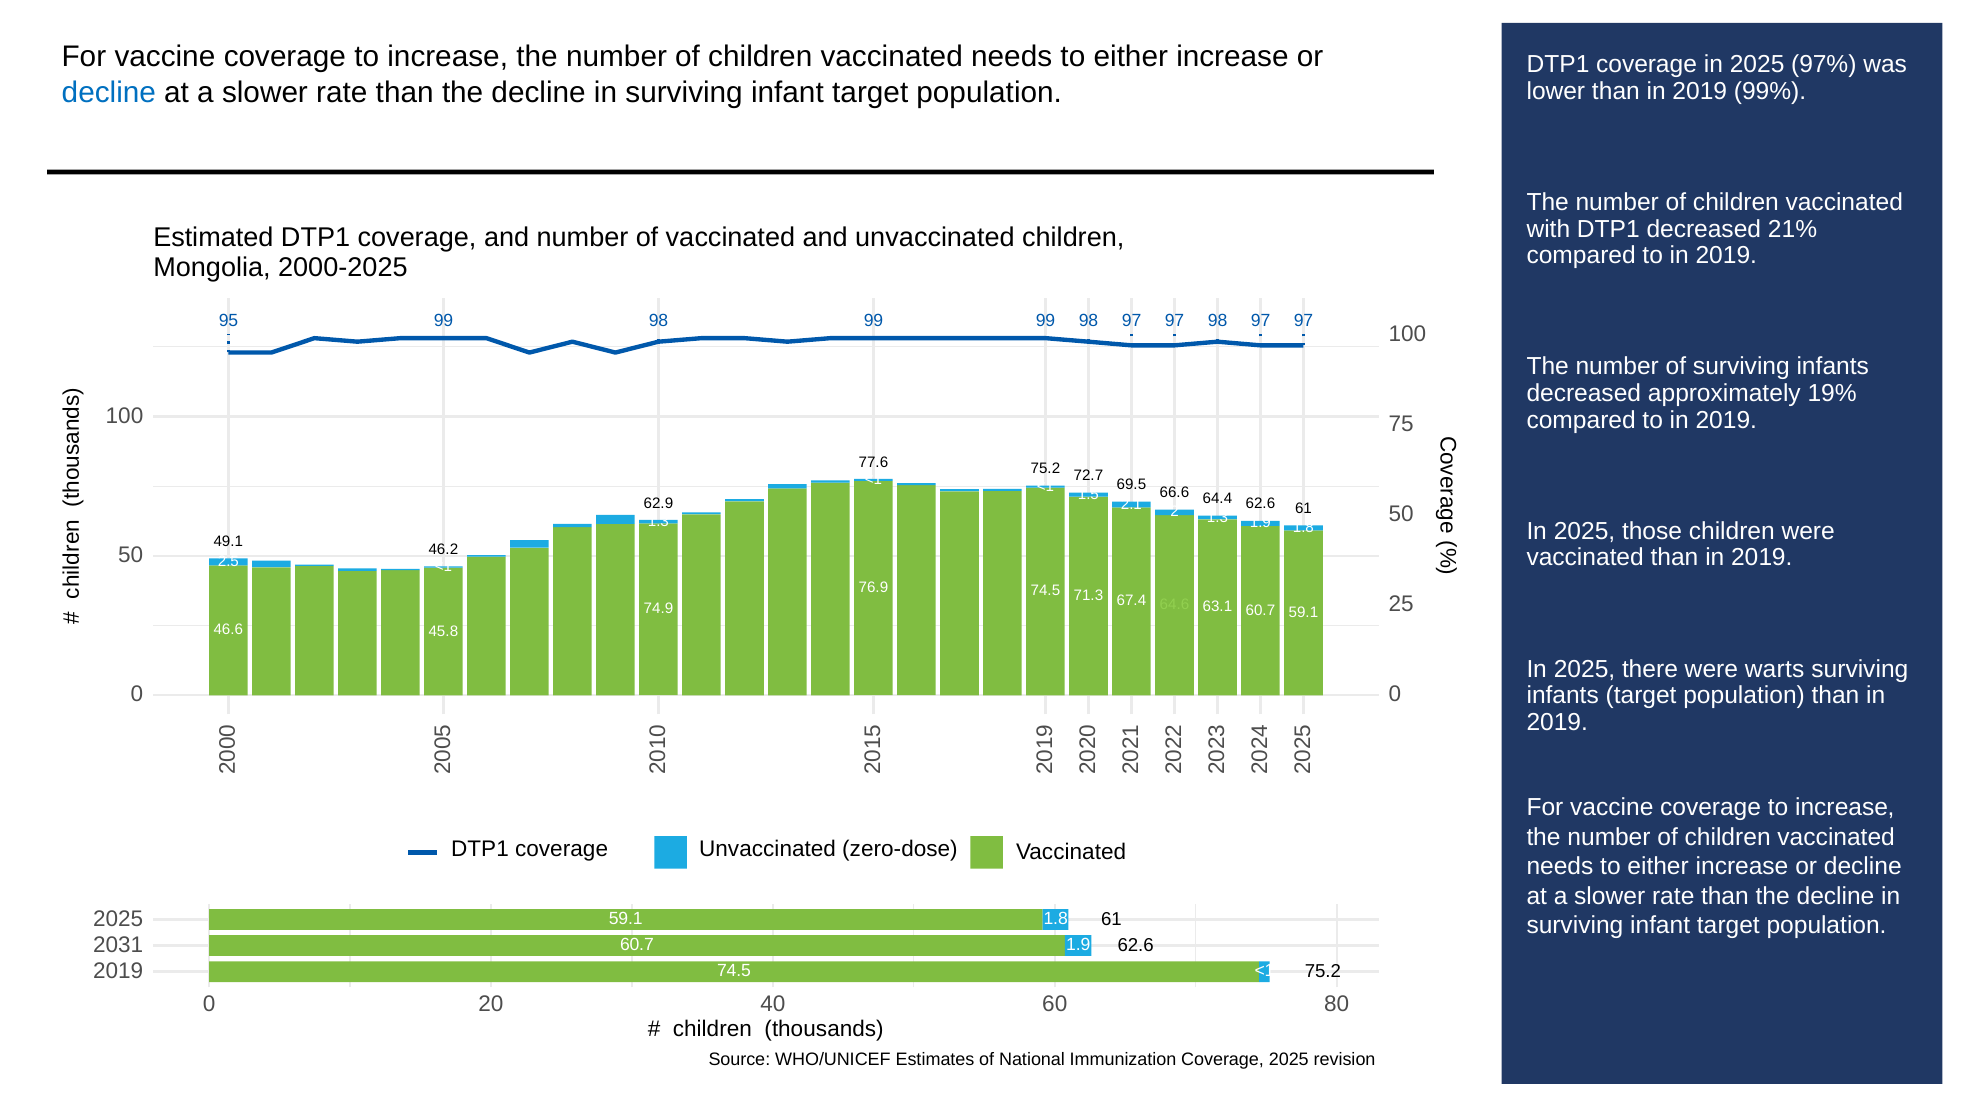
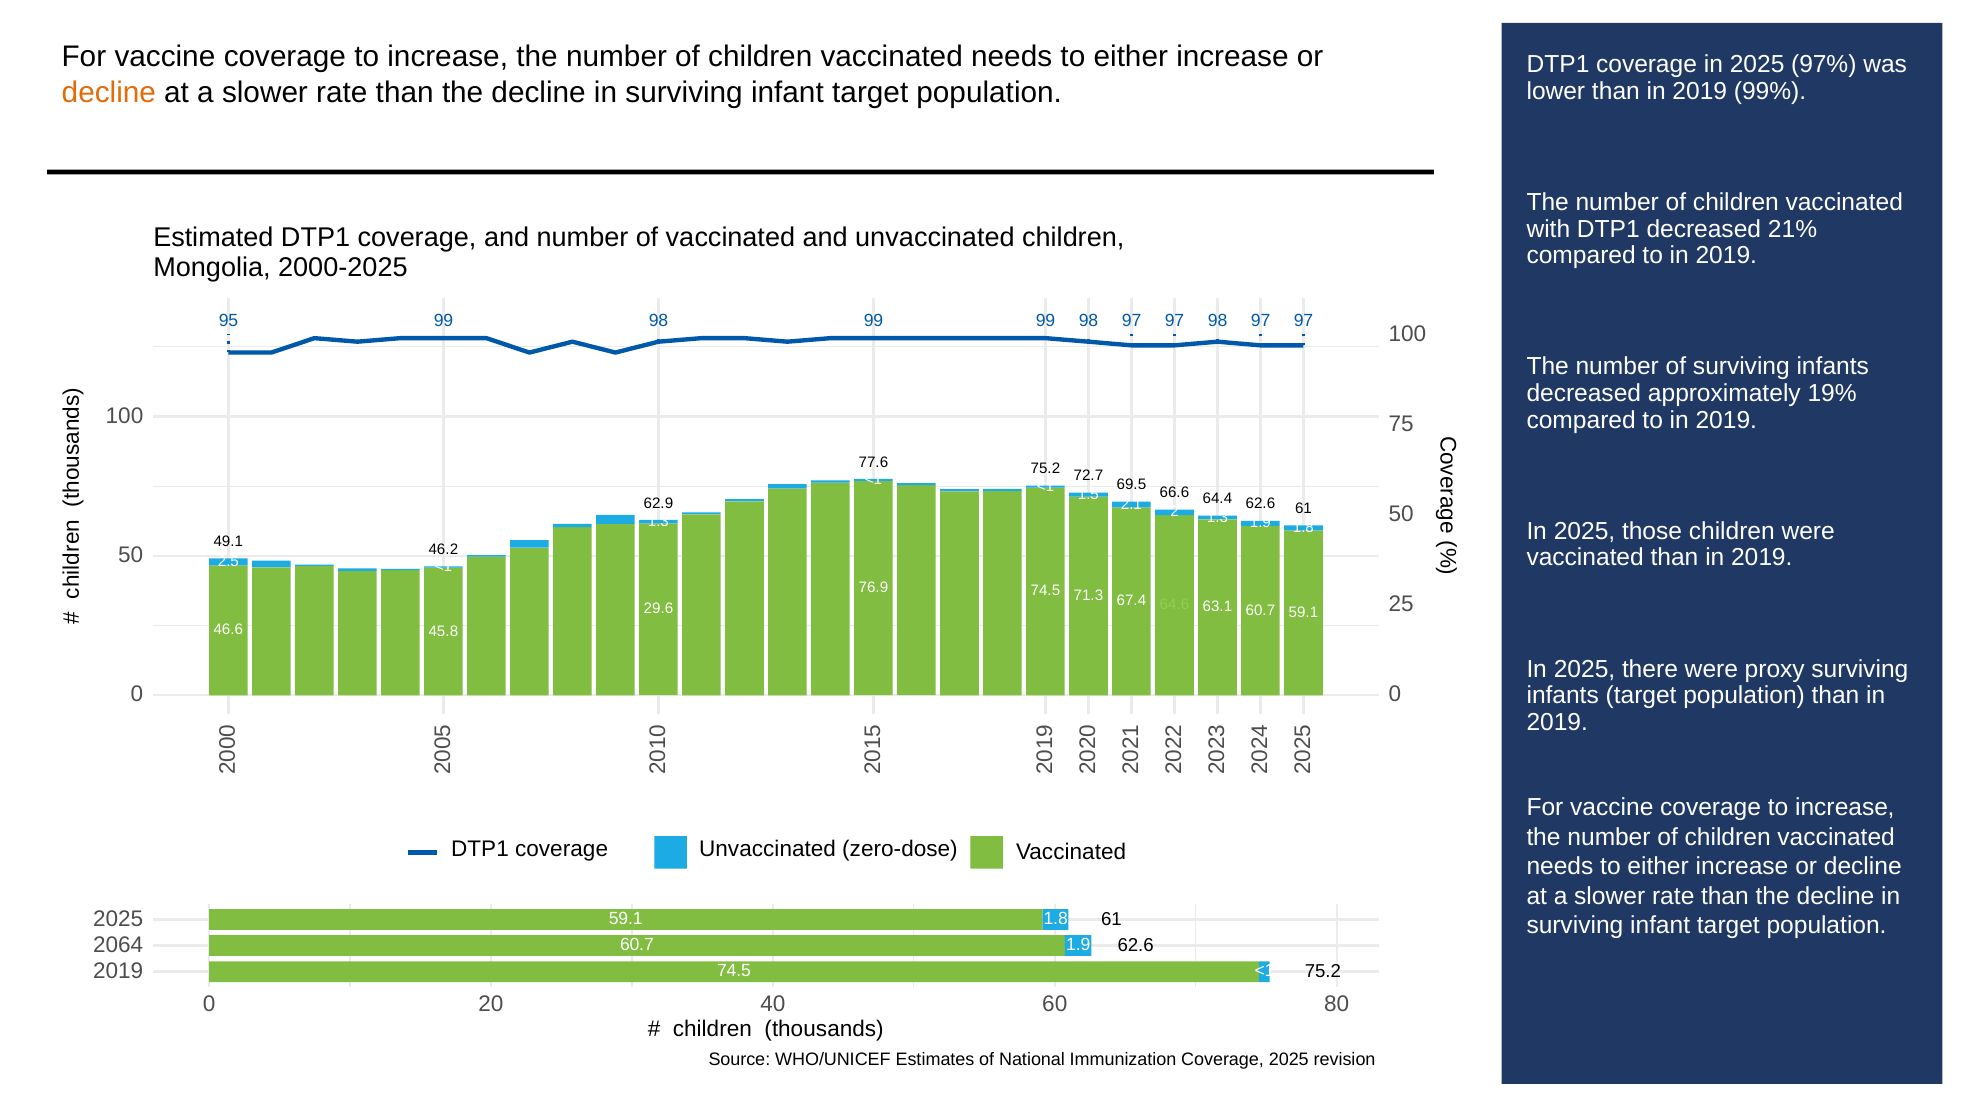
decline colour: blue -> orange (109, 92)
74.9: 74.9 -> 29.6 (658, 609)
warts: warts -> proxy (1775, 669)
2031: 2031 -> 2064 (118, 944)
